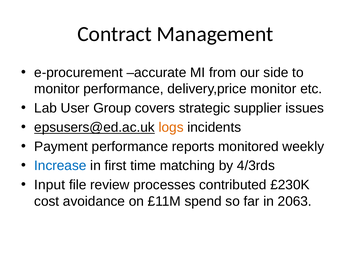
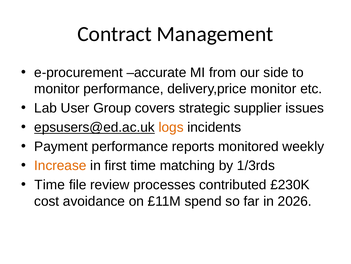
Increase colour: blue -> orange (60, 165)
4/3rds: 4/3rds -> 1/3rds (256, 165)
Input: Input -> Time (50, 184)
2063: 2063 -> 2026 (295, 201)
